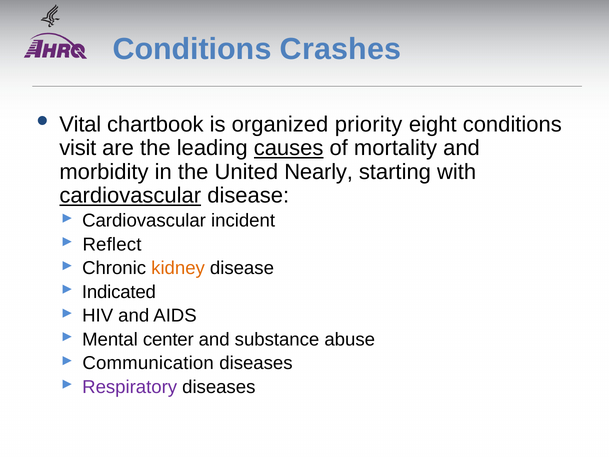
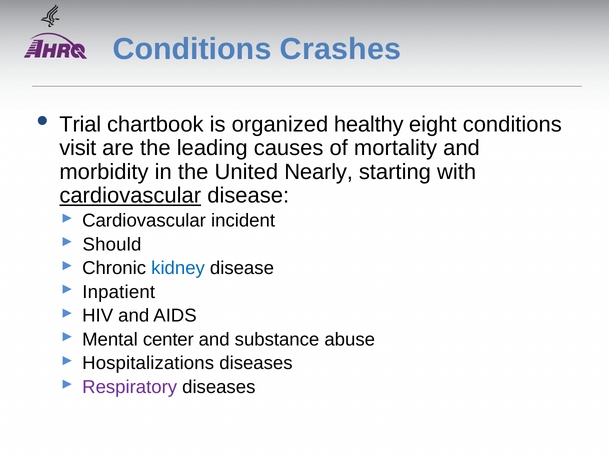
Vital: Vital -> Trial (80, 124)
priority: priority -> healthy (369, 124)
causes underline: present -> none (289, 148)
Reflect: Reflect -> Should (112, 244)
kidney colour: orange -> blue (178, 268)
Indicated: Indicated -> Inpatient (119, 292)
Communication: Communication -> Hospitalizations (148, 363)
